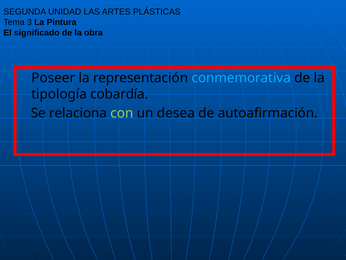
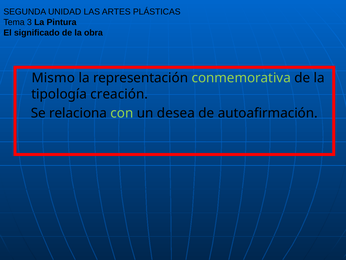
Poseer: Poseer -> Mismo (53, 78)
conmemorativa colour: light blue -> light green (241, 78)
cobardía: cobardía -> creación (119, 94)
